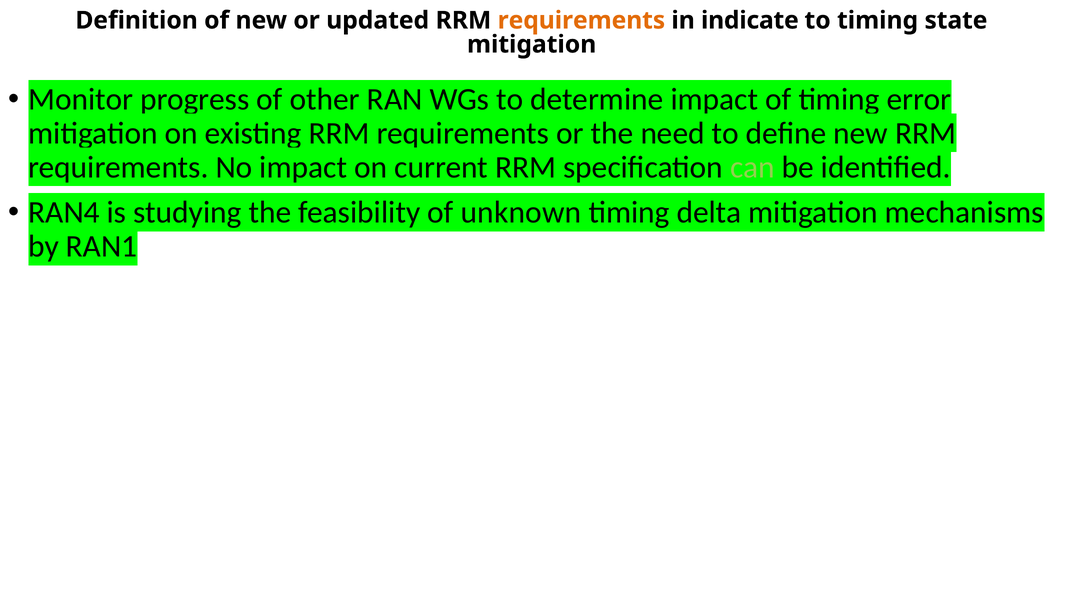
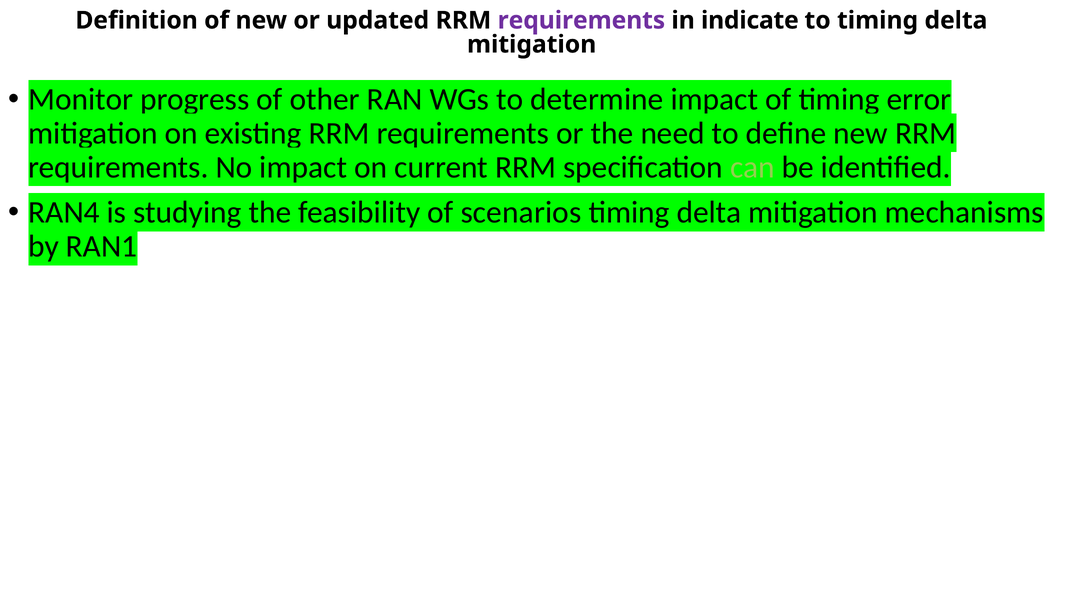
requirements colour: orange -> purple (581, 20)
to timing state: state -> delta (956, 20)
unknown: unknown -> scenarios (521, 212)
